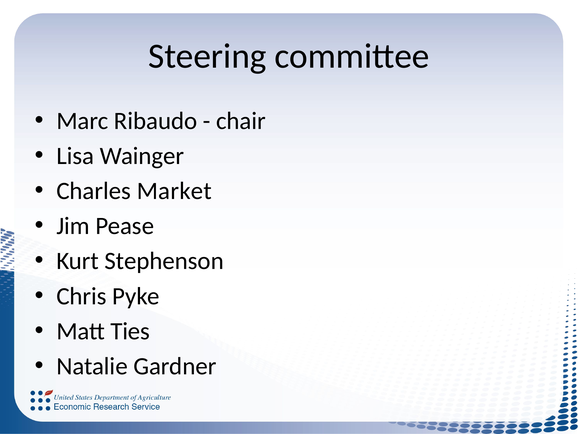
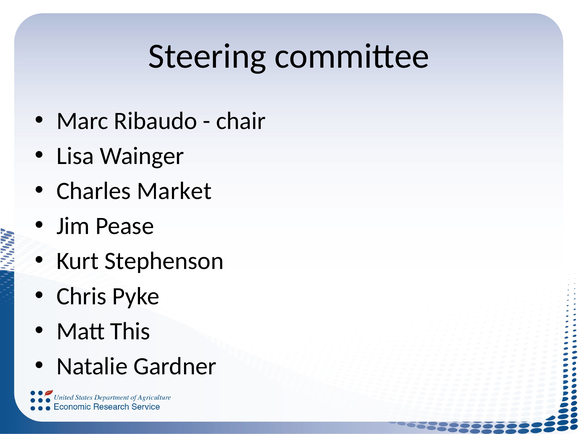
Ties: Ties -> This (130, 331)
